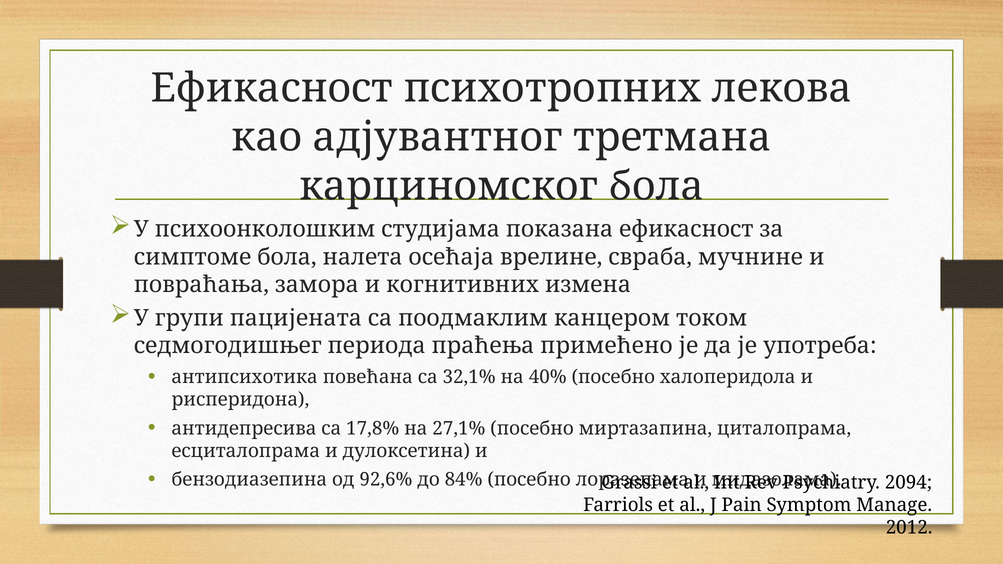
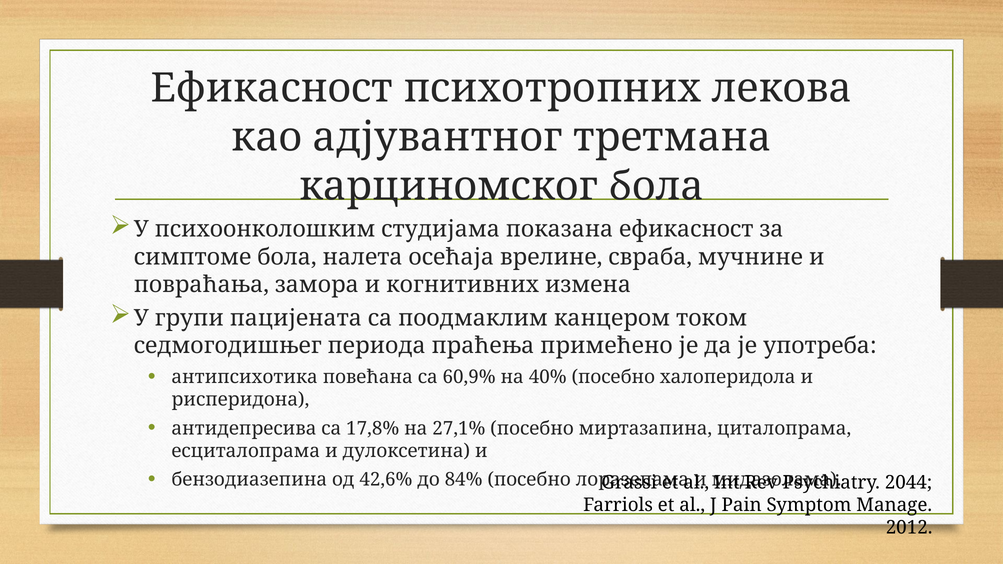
32,1%: 32,1% -> 60,9% (469, 377)
92,6%: 92,6% -> 42,6% (386, 480)
2094: 2094 -> 2044 (909, 483)
